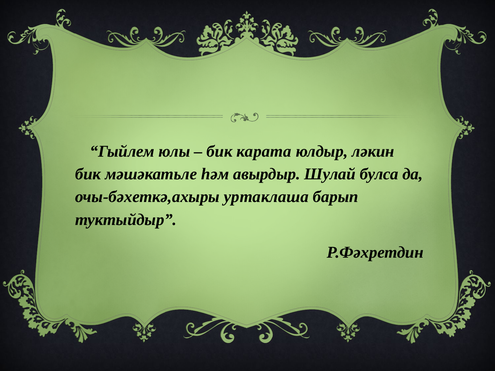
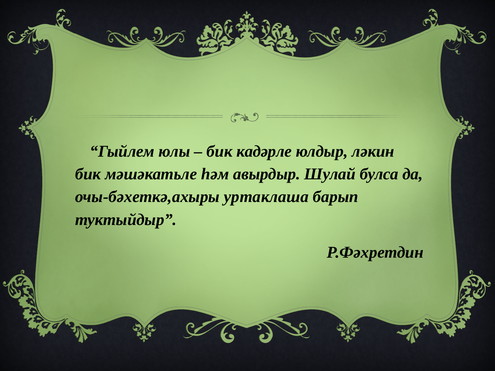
карата: карата -> кадәрле (264, 151)
